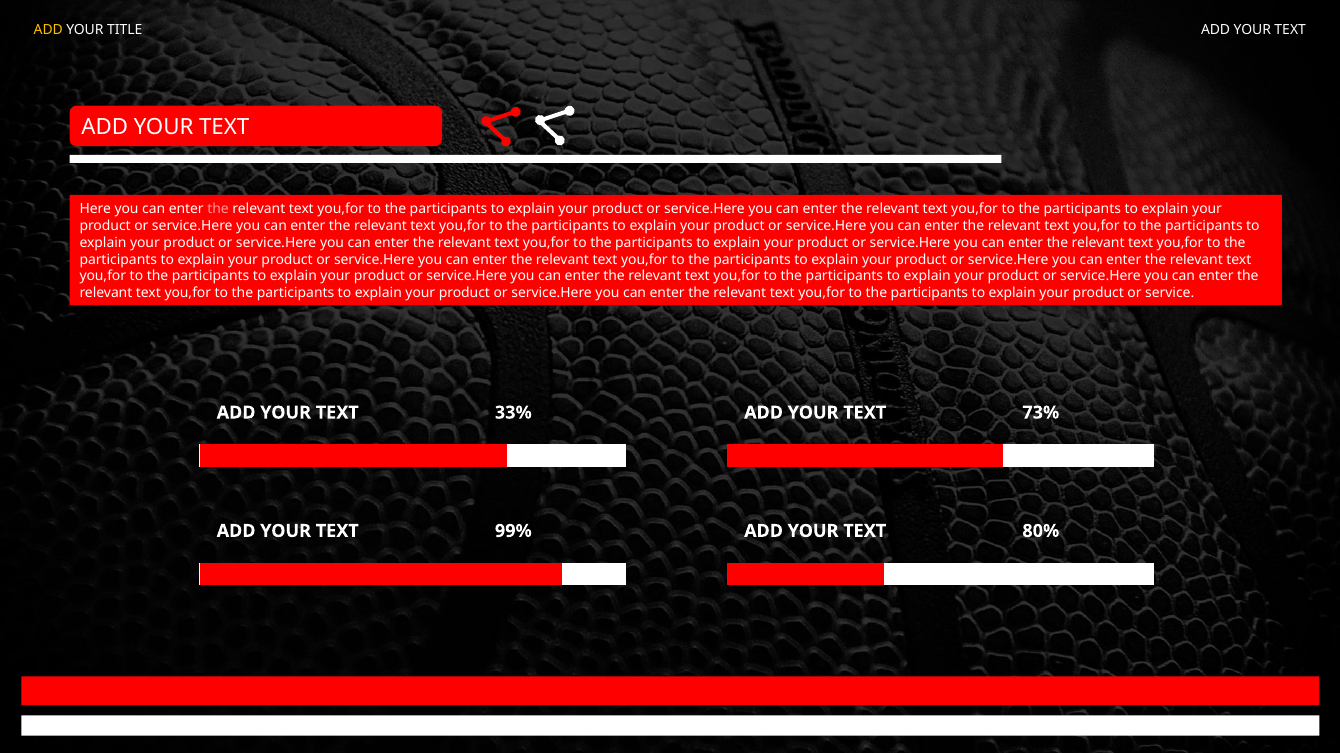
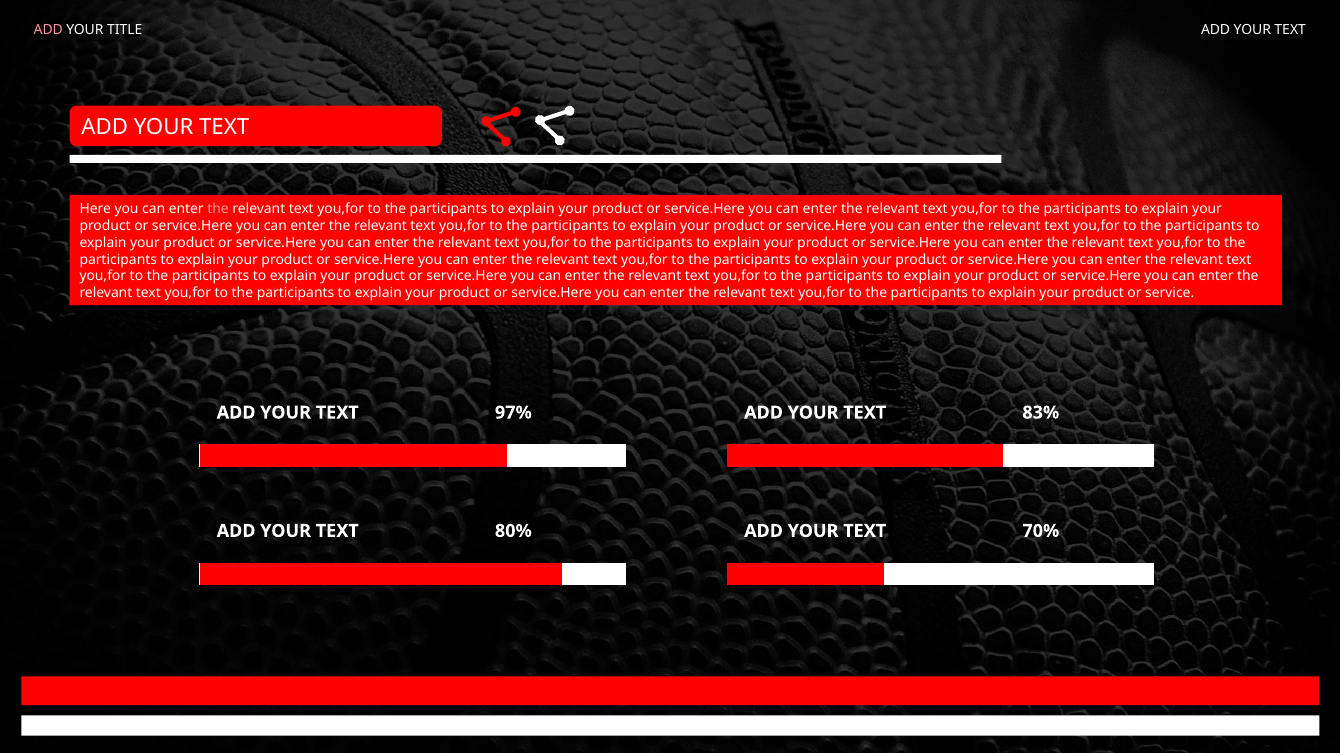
ADD colour: yellow -> pink (48, 30)
33%: 33% -> 97% (513, 412)
73%: 73% -> 83% (1041, 412)
99%: 99% -> 80% (513, 531)
80%: 80% -> 70% (1041, 531)
